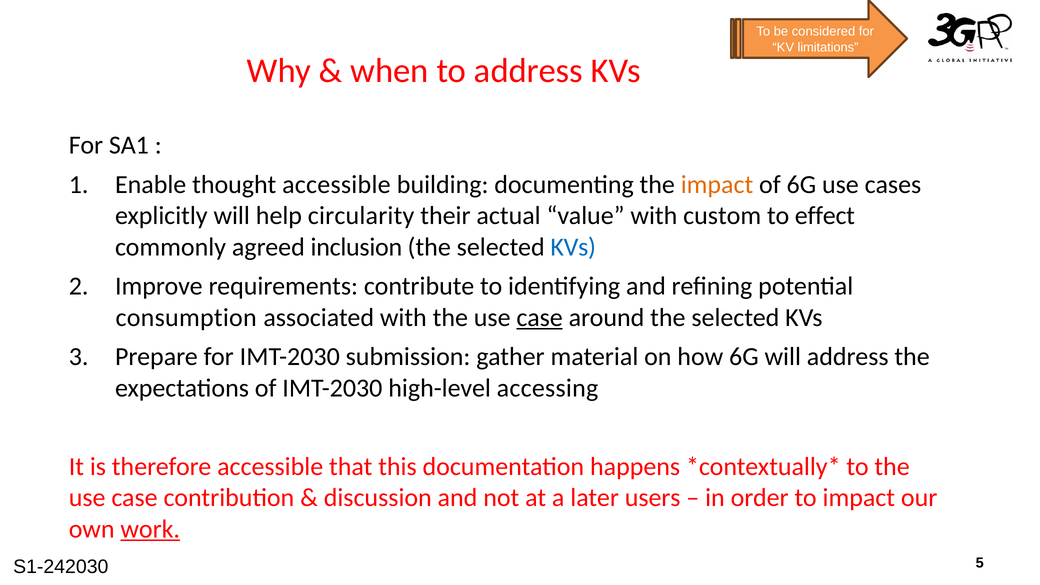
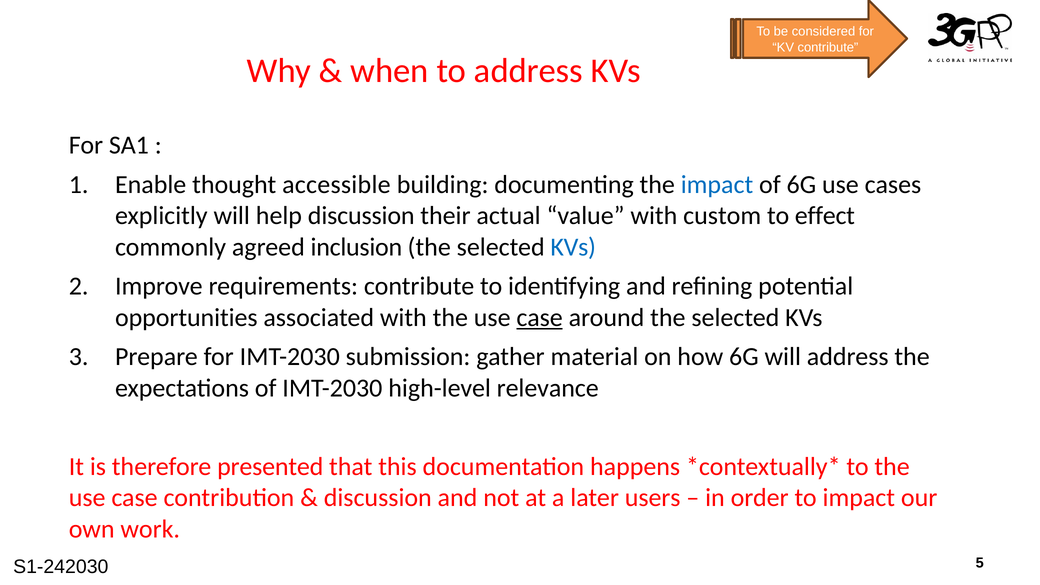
KV limitations: limitations -> contribute (828, 47)
impact colour: orange -> blue (717, 185)
help circularity: circularity -> discussion (361, 216)
consumption: consumption -> opportunities (186, 318)
accessing: accessing -> relevance (548, 388)
therefore accessible: accessible -> presented (270, 467)
work underline: present -> none (150, 529)
